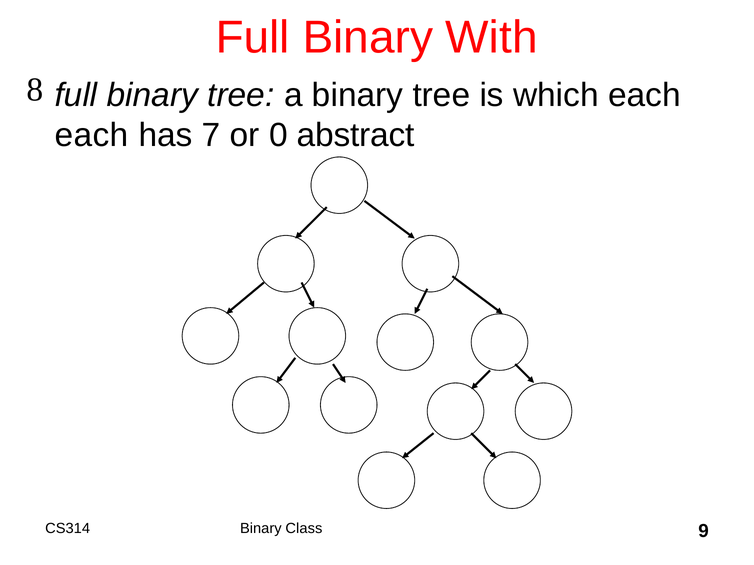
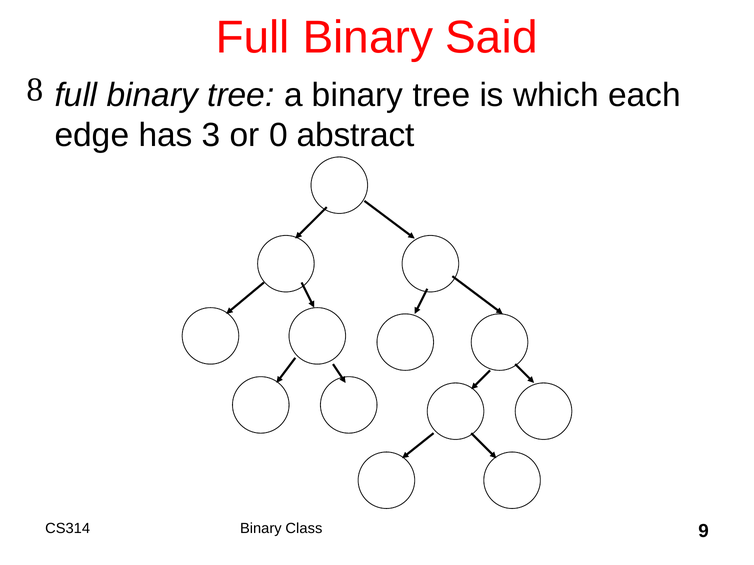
With: With -> Said (491, 38)
each: each -> edge (92, 136)
7: 7 -> 3 (211, 136)
